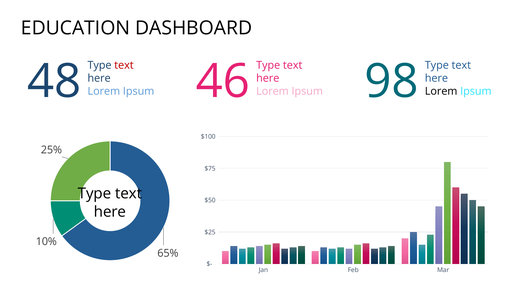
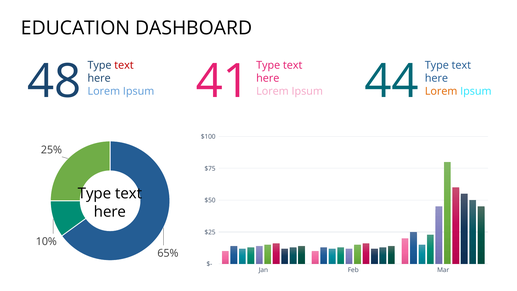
46: 46 -> 41 (223, 81)
98: 98 -> 44 (391, 81)
Lorem colour: black -> orange (441, 91)
